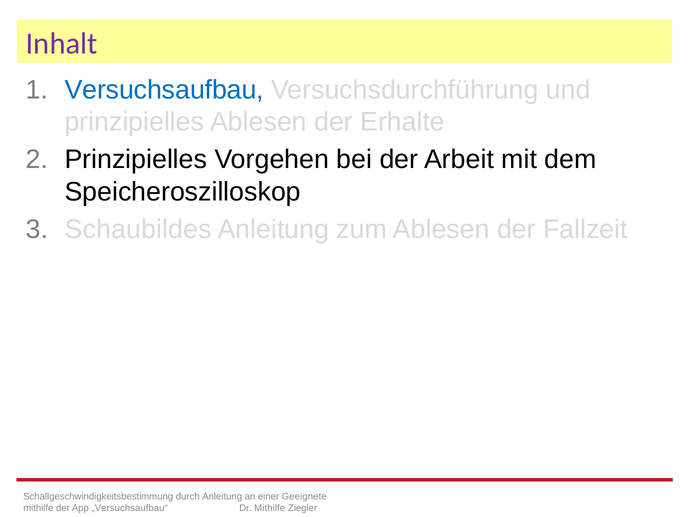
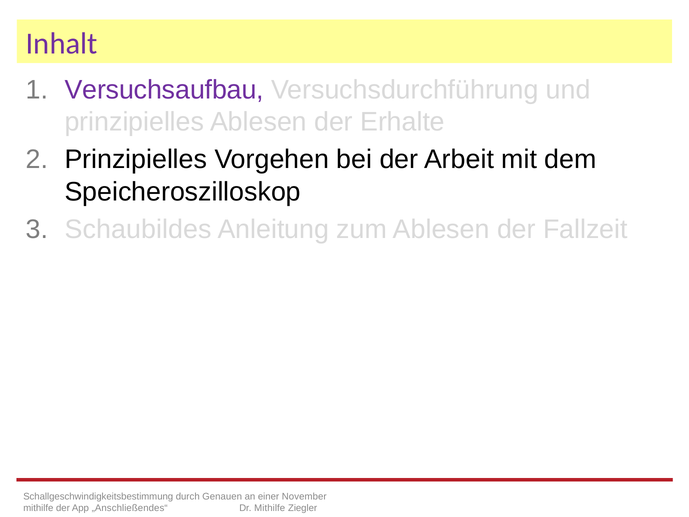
Versuchsaufbau colour: blue -> purple (164, 90)
durch Anleitung: Anleitung -> Genauen (222, 496)
Geeignete: Geeignete -> November (304, 496)
„Versuchsaufbau“: „Versuchsaufbau“ -> „Anschließendes“ (130, 508)
